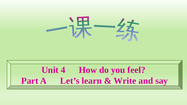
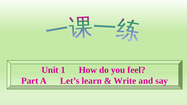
4: 4 -> 1 (63, 70)
